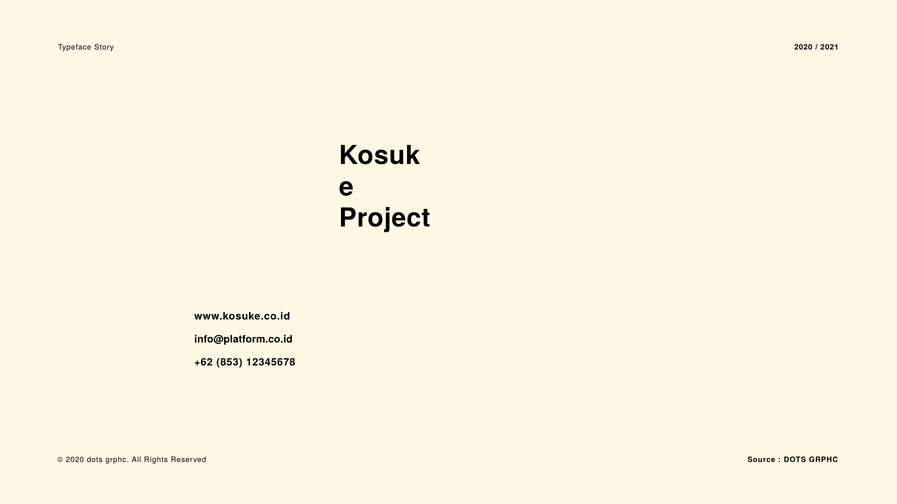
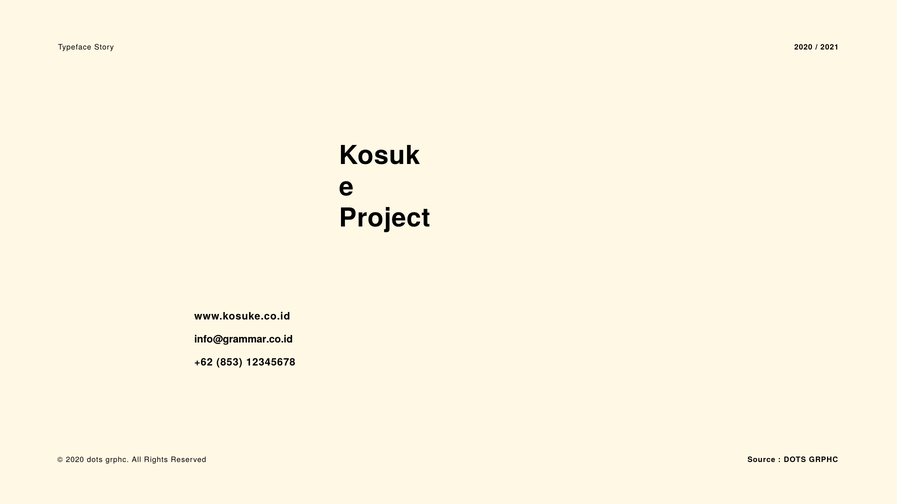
info@platform.co.id: info@platform.co.id -> info@grammar.co.id (244, 340)
